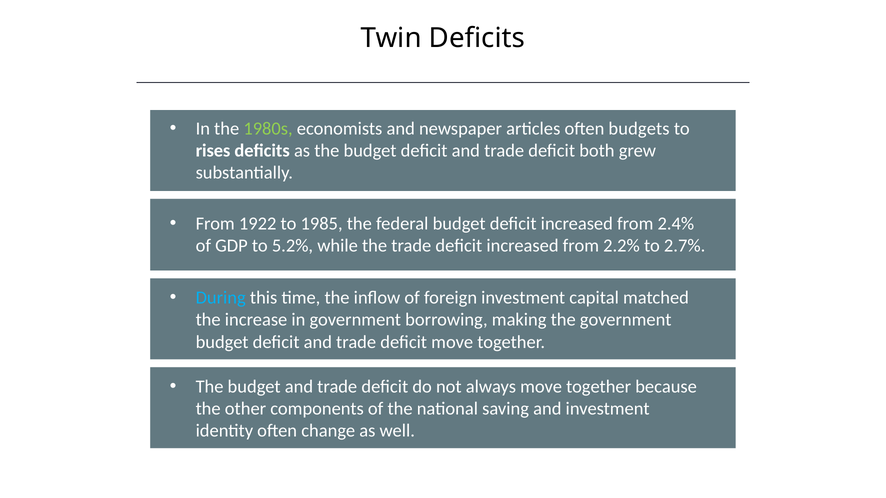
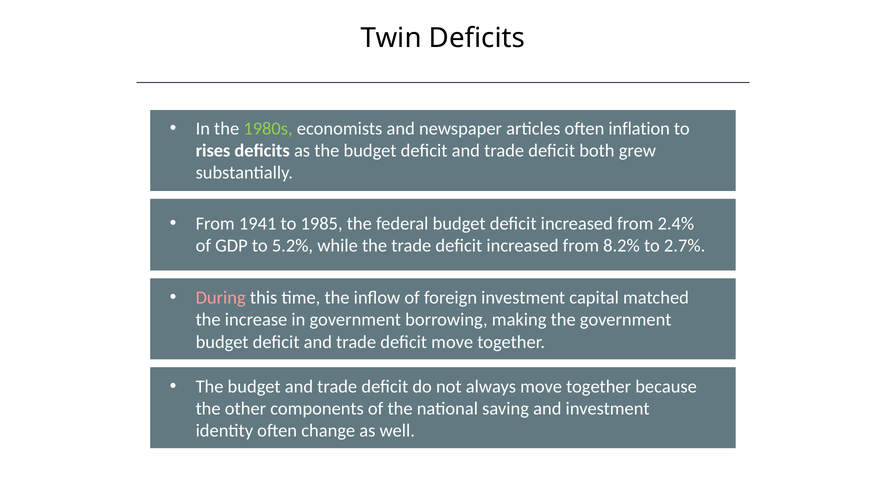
budgets: budgets -> inflation (639, 129)
1922: 1922 -> 1941 (258, 224)
2.2%: 2.2% -> 8.2% (621, 246)
During colour: light blue -> pink (221, 298)
